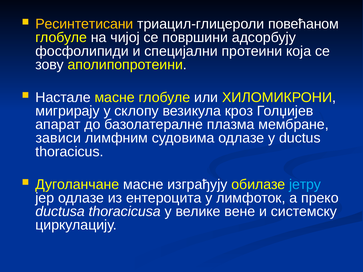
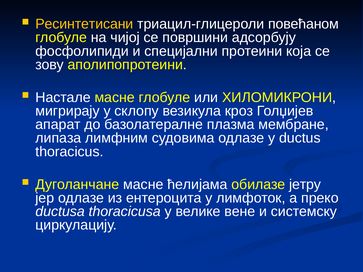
зависи: зависи -> липаза (58, 138)
изграђују: изграђују -> ћелијама (197, 185)
јетру colour: light blue -> white (305, 185)
